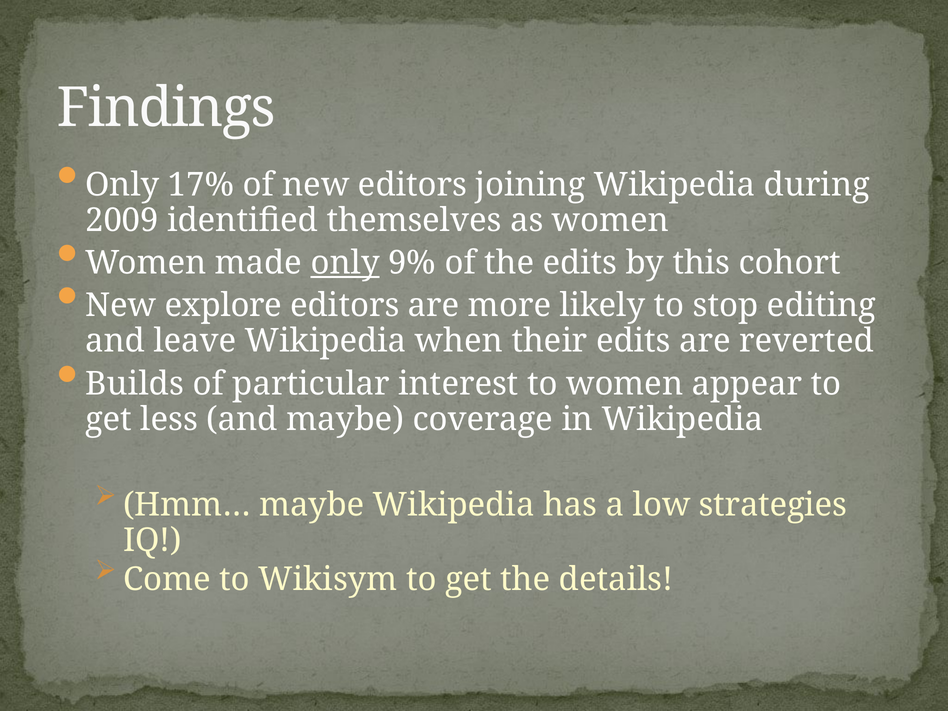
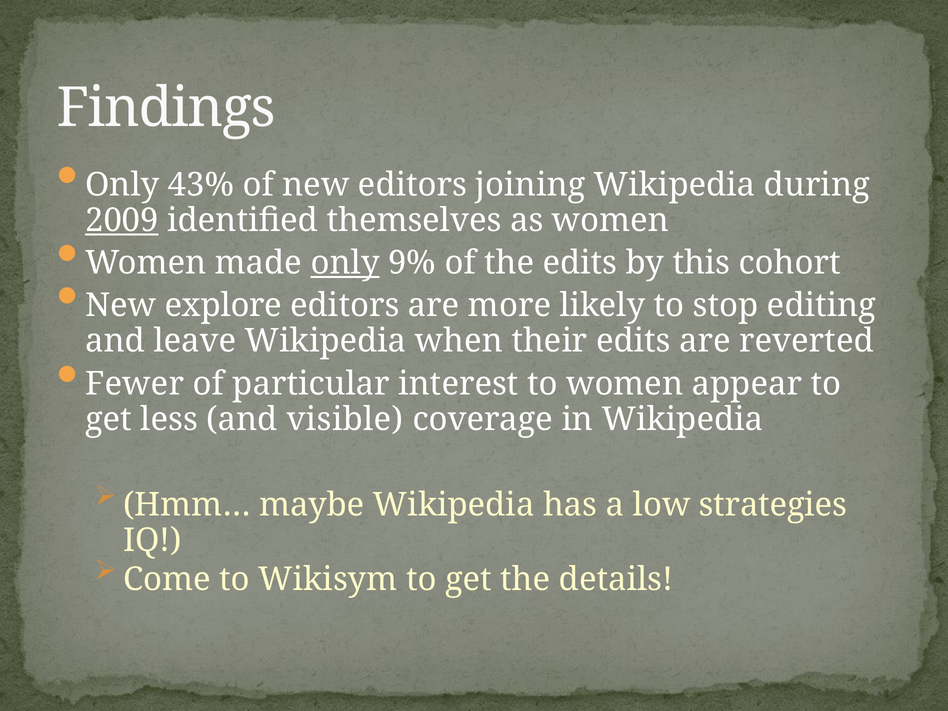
17%: 17% -> 43% (201, 185)
2009 underline: none -> present (122, 220)
Builds: Builds -> Fewer (135, 384)
and maybe: maybe -> visible (345, 419)
